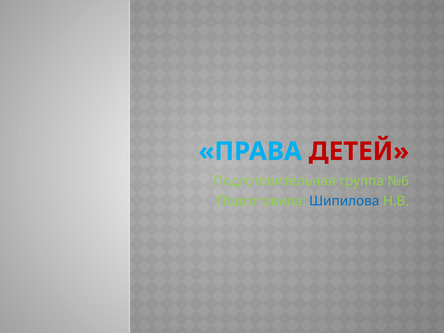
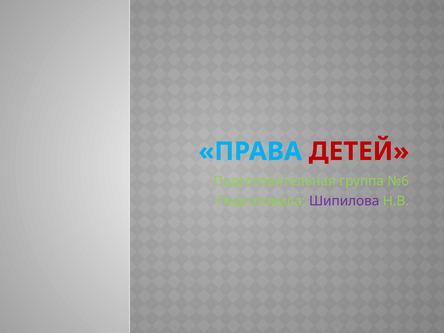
Шипилова colour: blue -> purple (344, 201)
